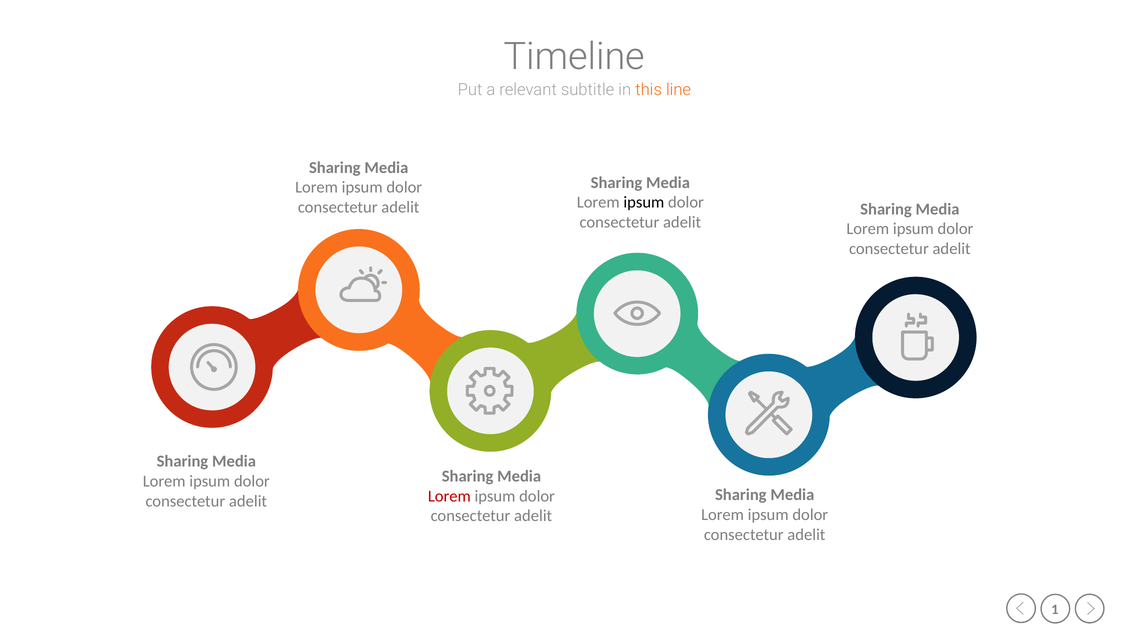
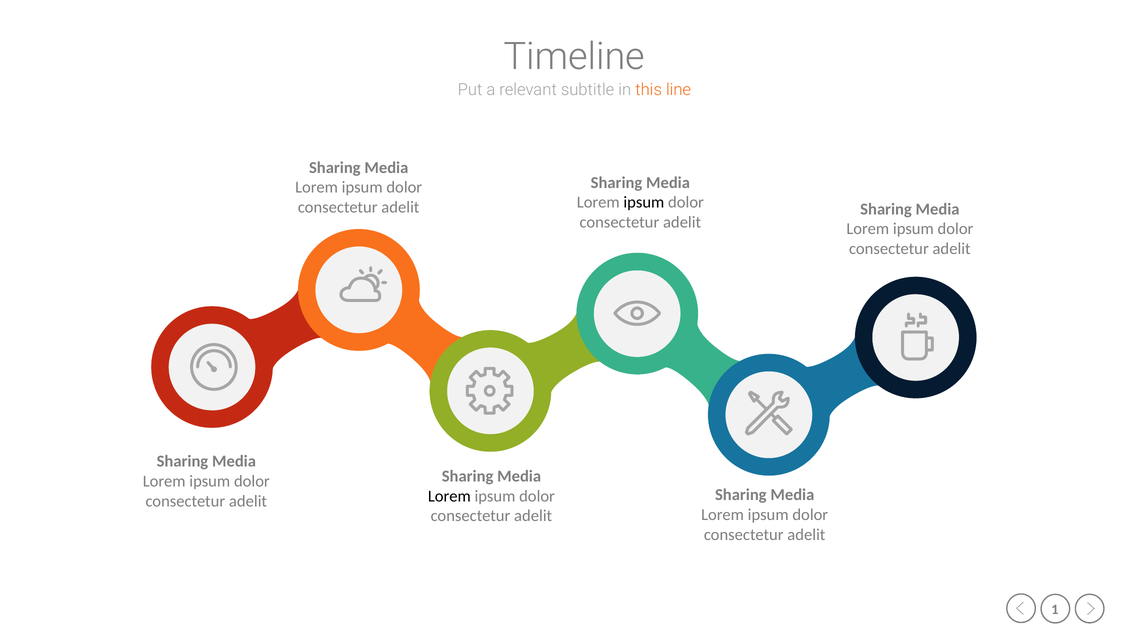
Lorem colour: red -> black (449, 496)
